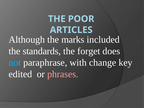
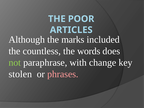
standards: standards -> countless (42, 51)
forget: forget -> words (89, 51)
not colour: light blue -> light green (15, 63)
edited: edited -> stolen (20, 74)
